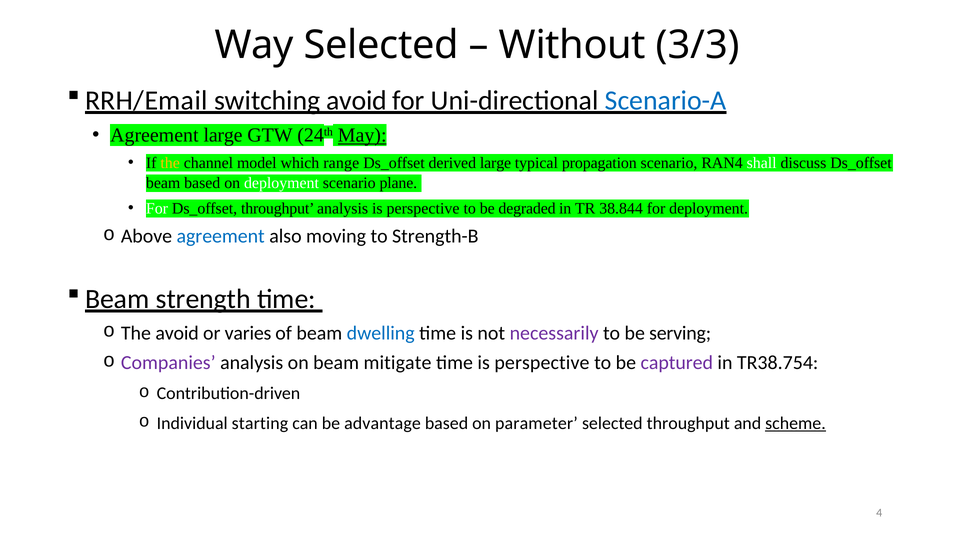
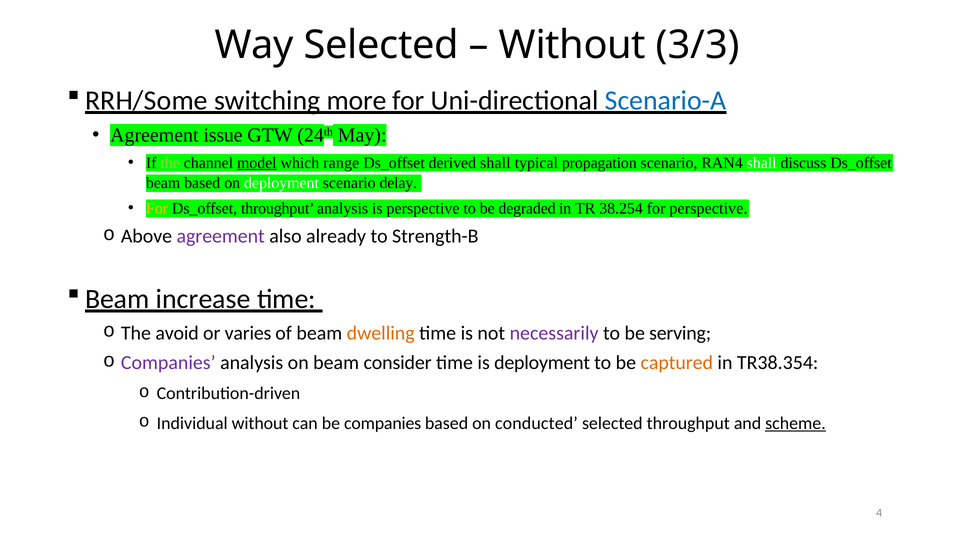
RRH/Email: RRH/Email -> RRH/Some (146, 101)
switching avoid: avoid -> more (357, 101)
Agreement large: large -> issue (223, 135)
May underline: present -> none (362, 135)
the colour: yellow -> light green (170, 163)
model underline: none -> present (257, 163)
derived large: large -> shall (495, 163)
plane: plane -> delay (398, 183)
For colour: white -> yellow (157, 209)
38.844: 38.844 -> 38.254 (621, 209)
for deployment: deployment -> perspective (709, 209)
agreement colour: blue -> purple (221, 236)
moving: moving -> already (336, 236)
strength: strength -> increase (203, 299)
dwelling colour: blue -> orange (381, 333)
mitigate: mitigate -> consider (398, 363)
time is perspective: perspective -> deployment (542, 363)
captured colour: purple -> orange (677, 363)
TR38.754: TR38.754 -> TR38.354 (778, 363)
Individual starting: starting -> without (260, 423)
be advantage: advantage -> companies (383, 423)
parameter: parameter -> conducted (536, 423)
